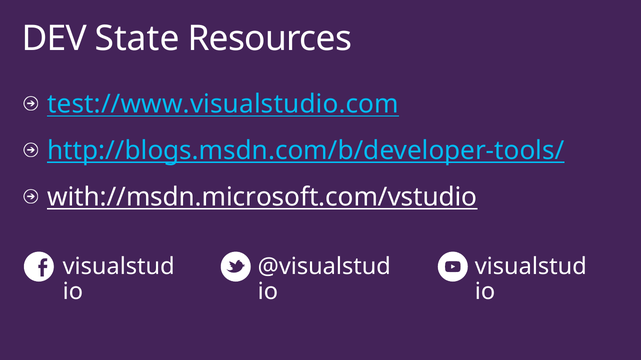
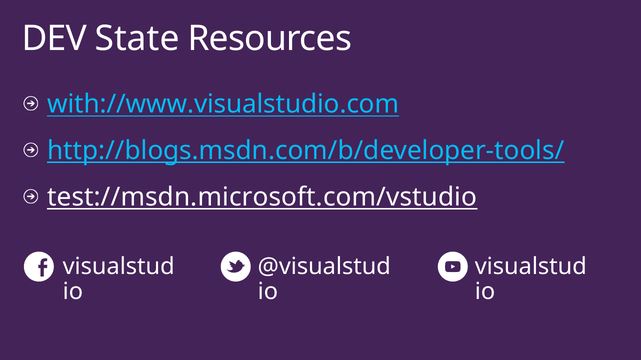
test://www.visualstudio.com: test://www.visualstudio.com -> with://www.visualstudio.com (223, 104)
with://msdn.microsoft.com/vstudio: with://msdn.microsoft.com/vstudio -> test://msdn.microsoft.com/vstudio (262, 197)
